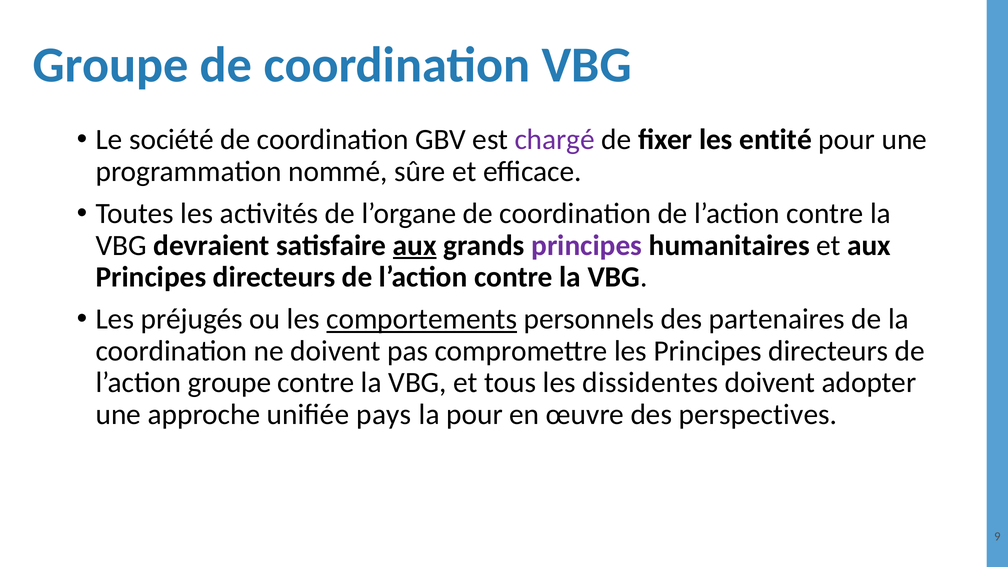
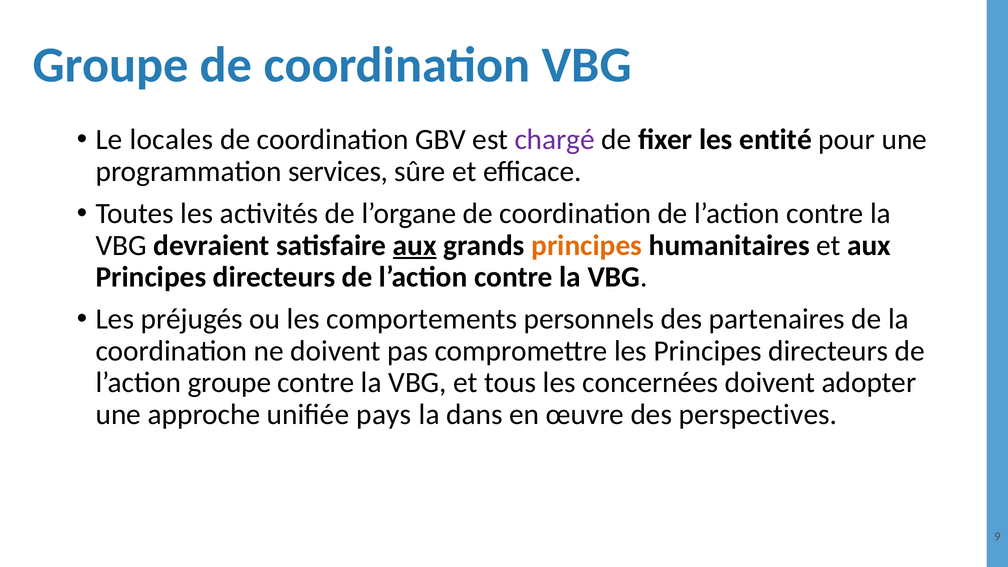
société: société -> locales (171, 140)
nommé: nommé -> services (338, 171)
principes colour: purple -> orange (587, 245)
comportements underline: present -> none (422, 319)
dissidentes: dissidentes -> concernées (650, 383)
la pour: pour -> dans (475, 414)
